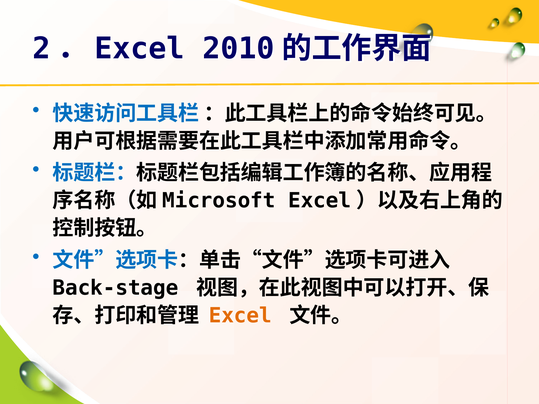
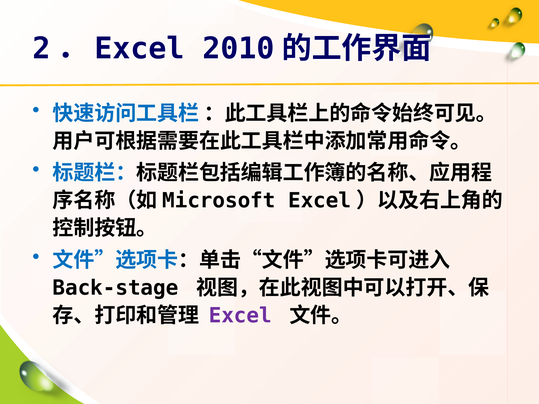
Excel colour: orange -> purple (240, 316)
